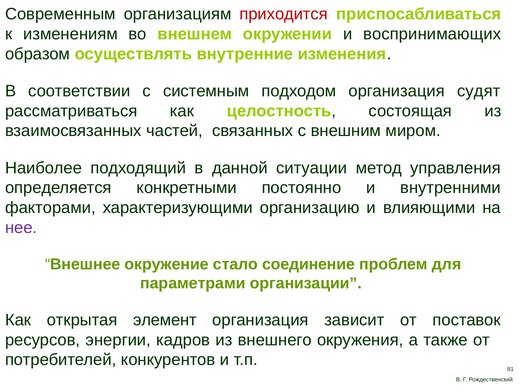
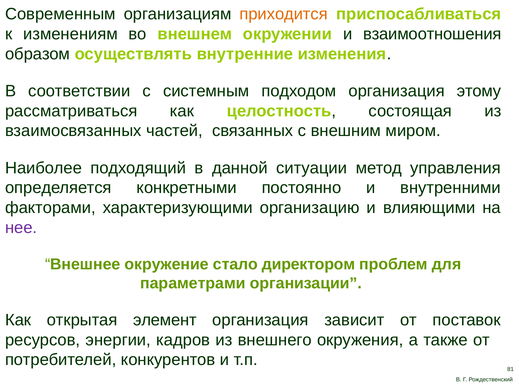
приходится colour: red -> orange (284, 14)
воспринимающих: воспринимающих -> взаимоотношения (432, 34)
судят: судят -> этому (479, 91)
соединение: соединение -> директором (309, 264)
